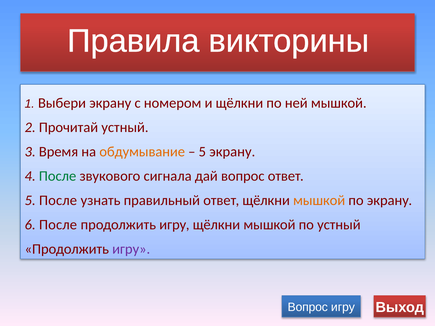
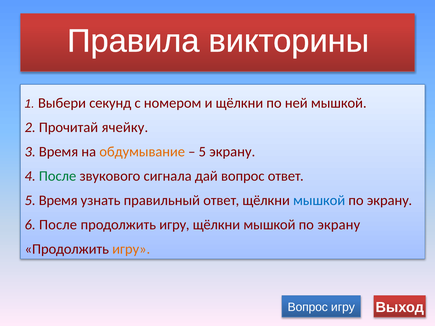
Выбери экрану: экрану -> секунд (110, 103)
Прочитай устный: устный -> ячейку (125, 128)
5 После: После -> Время (58, 201)
мышкой colour: orange -> blue (319, 201)
устный: устный -> экрану (339, 225)
игру colour: purple -> orange (131, 249)
